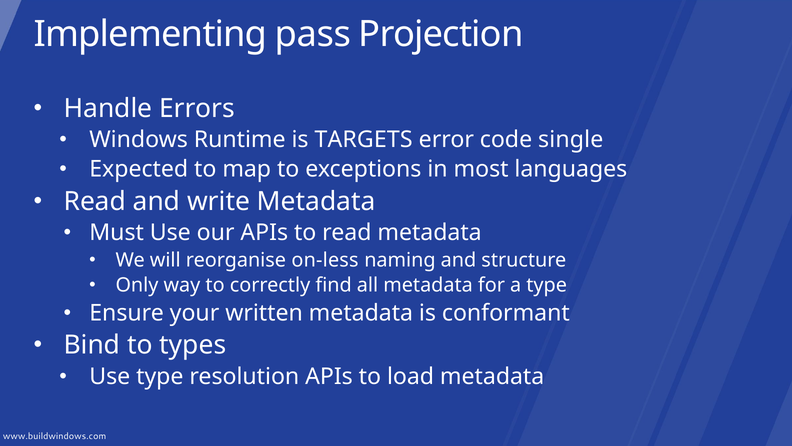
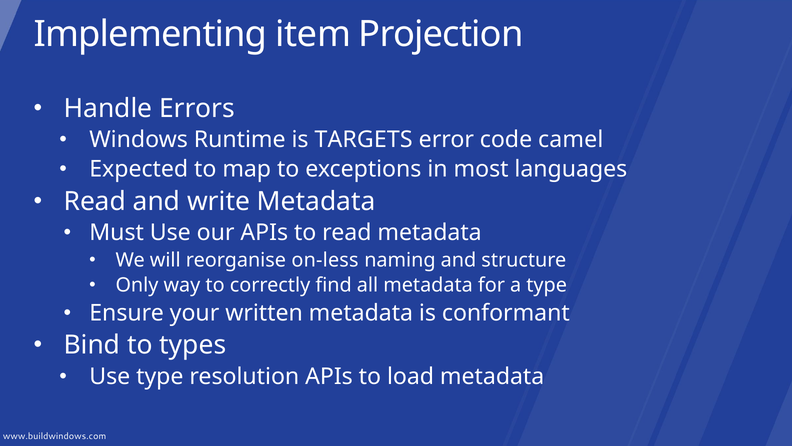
pass: pass -> item (313, 34)
single: single -> camel (571, 140)
